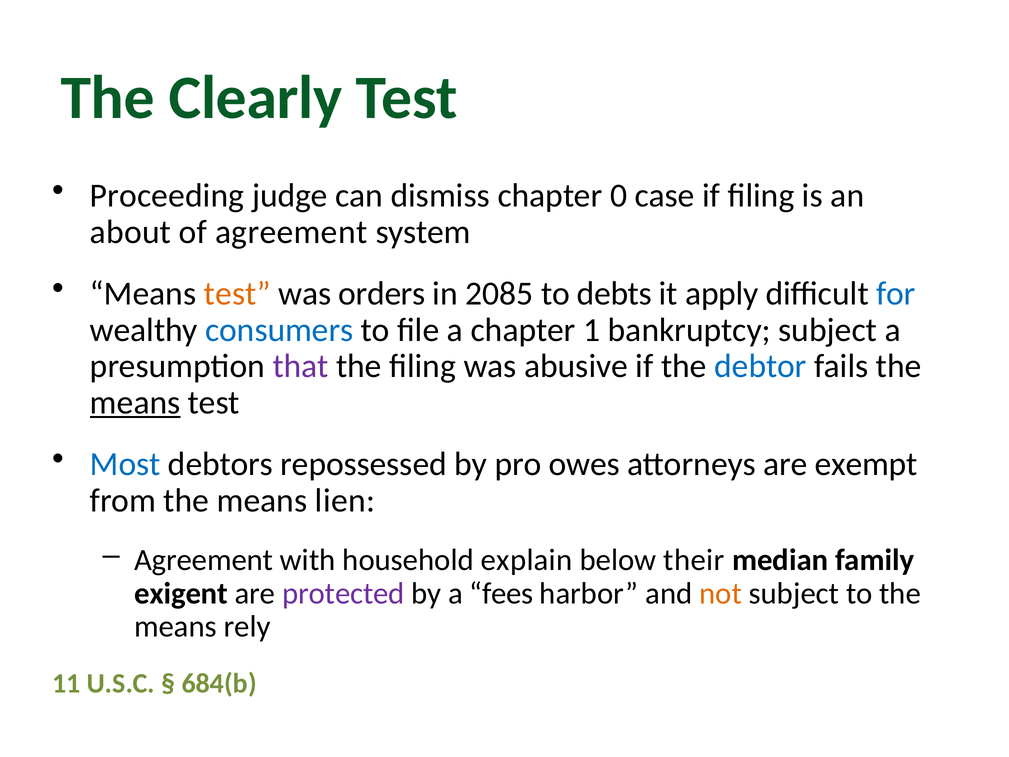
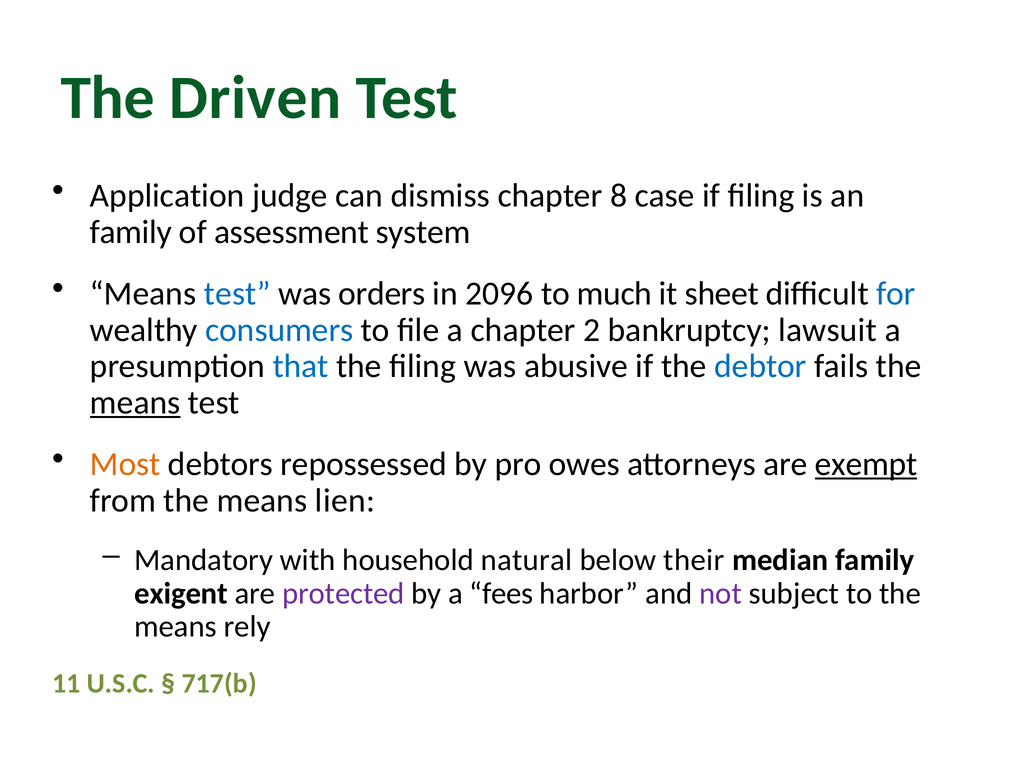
Clearly: Clearly -> Driven (255, 98)
Proceeding: Proceeding -> Application (167, 196)
0: 0 -> 8 (619, 196)
about: about -> family (131, 232)
of agreement: agreement -> assessment (291, 232)
test colour: orange -> blue (237, 294)
2085: 2085 -> 2096 (499, 294)
debts: debts -> much (614, 294)
apply: apply -> sheet (722, 294)
1: 1 -> 2 (592, 330)
bankruptcy subject: subject -> lawsuit (828, 330)
that colour: purple -> blue (301, 366)
Most colour: blue -> orange (125, 464)
exempt underline: none -> present (866, 464)
Agreement: Agreement -> Mandatory (204, 560)
explain: explain -> natural (527, 560)
not colour: orange -> purple (721, 593)
684(b: 684(b -> 717(b (219, 683)
